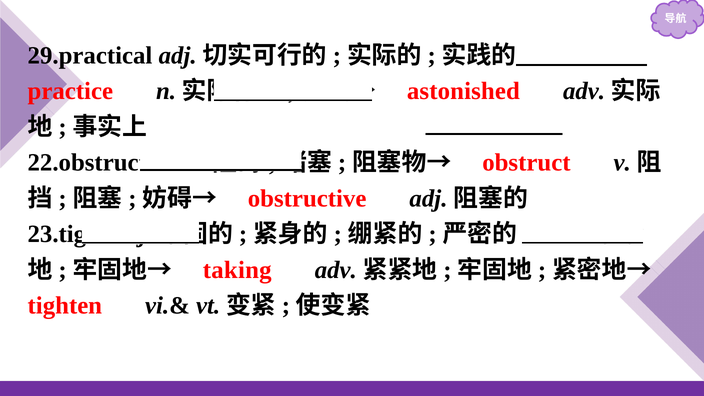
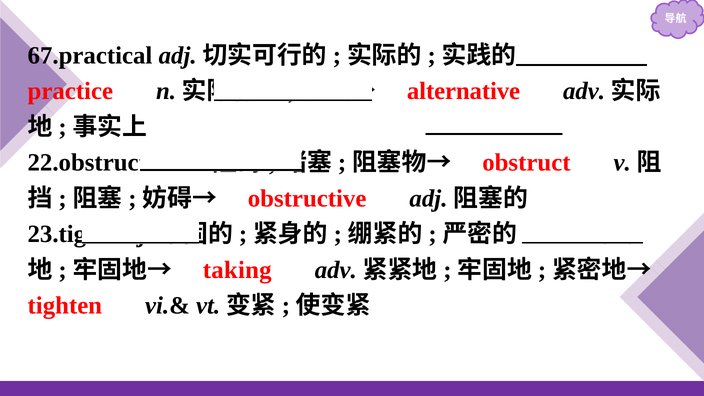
29.practical: 29.practical -> 67.practical (90, 55)
astonished: astonished -> alternative (464, 91)
